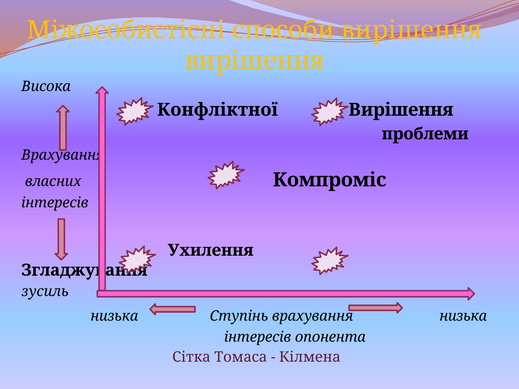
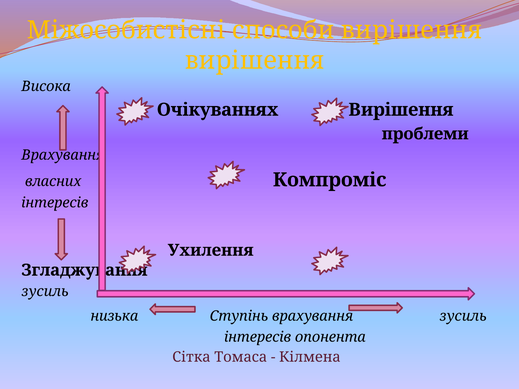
Конфліктної: Конфліктної -> Очікуваннях (218, 110)
врахування низька: низька -> зусиль (463, 316)
